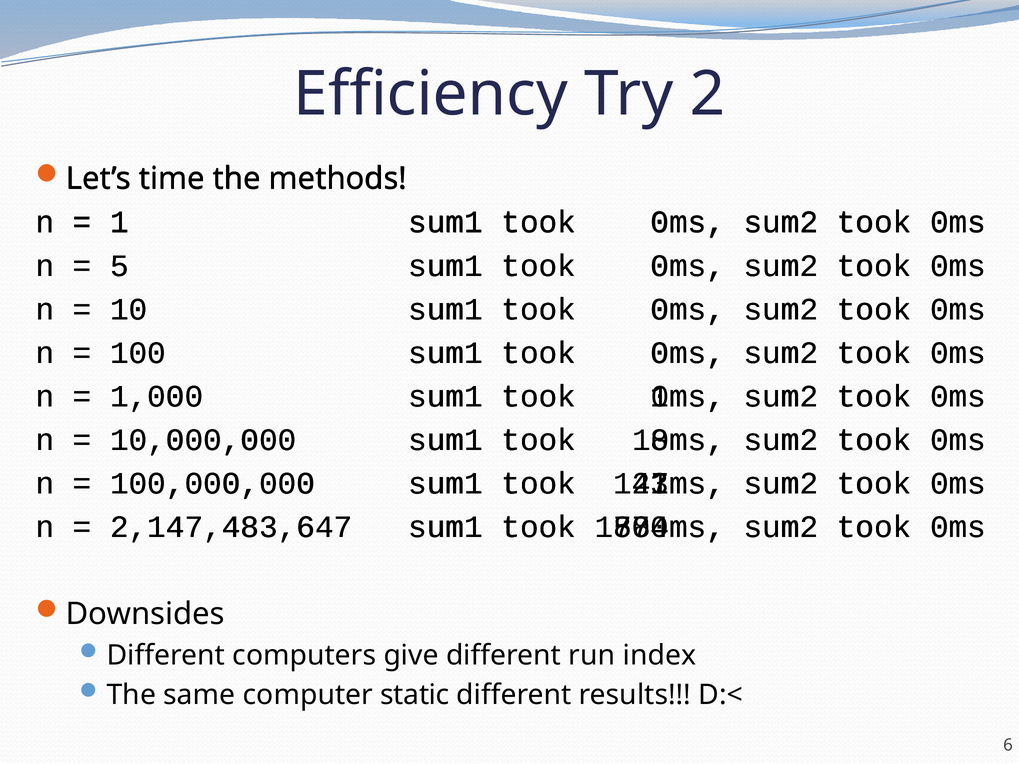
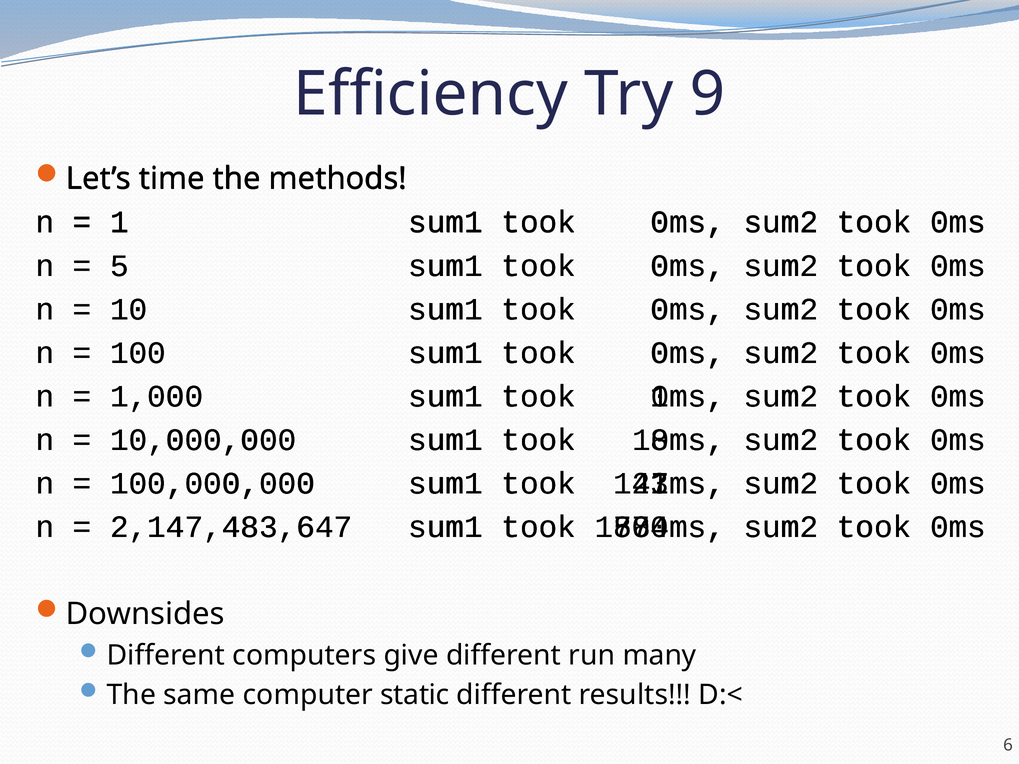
2: 2 -> 9 (707, 94)
index: index -> many (660, 656)
